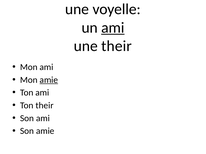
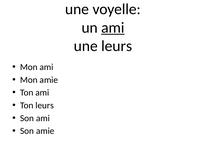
une their: their -> leurs (117, 46)
amie underline: present -> none (49, 80)
Ton their: their -> leurs (45, 106)
